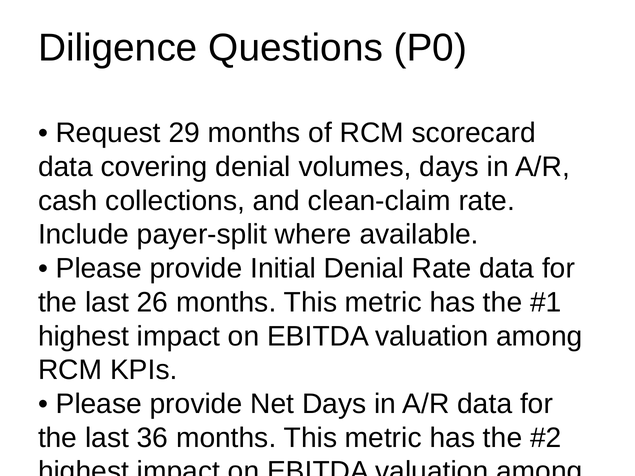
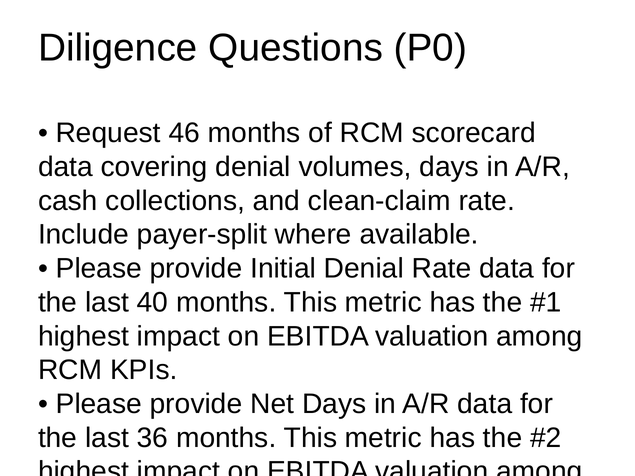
29: 29 -> 46 (184, 133)
26: 26 -> 40 (153, 303)
